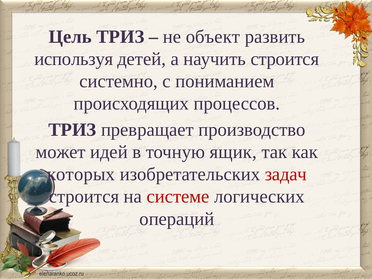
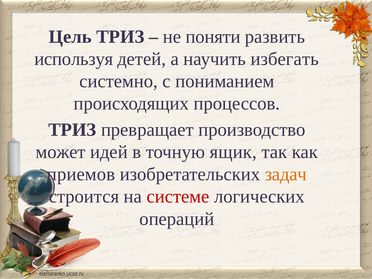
объект: объект -> поняти (213, 37)
научить строится: строится -> избегать (285, 59)
которых: которых -> приемов (81, 174)
задач colour: red -> orange (286, 174)
